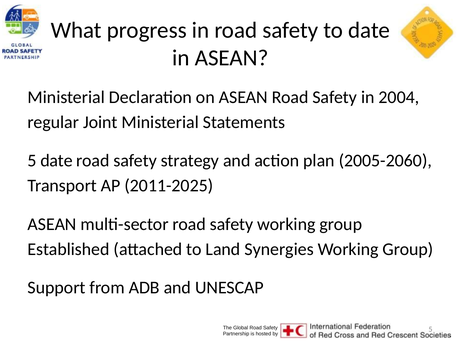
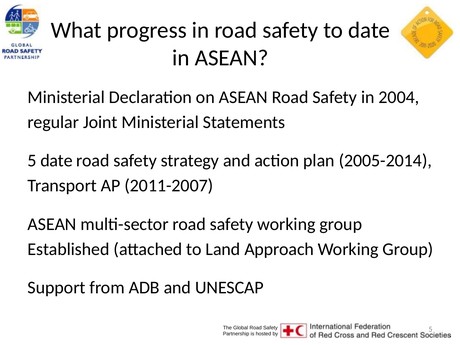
2005-2060: 2005-2060 -> 2005-2014 (385, 161)
2011-2025: 2011-2025 -> 2011-2007 (169, 186)
Synergies: Synergies -> Approach (279, 249)
